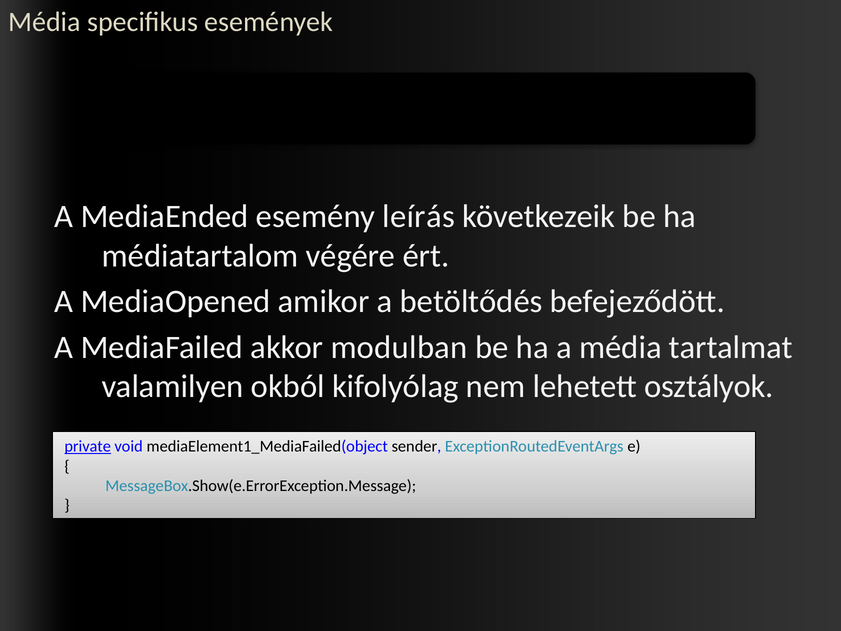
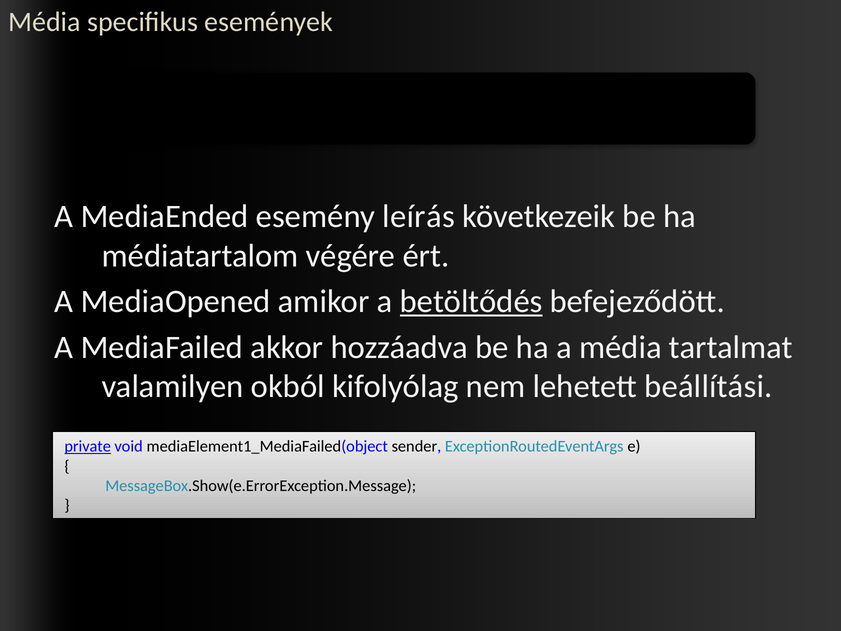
betöltődés underline: none -> present (471, 302)
modulban: modulban -> hozzáadva (399, 347)
osztályok: osztályok -> beállítási (708, 386)
